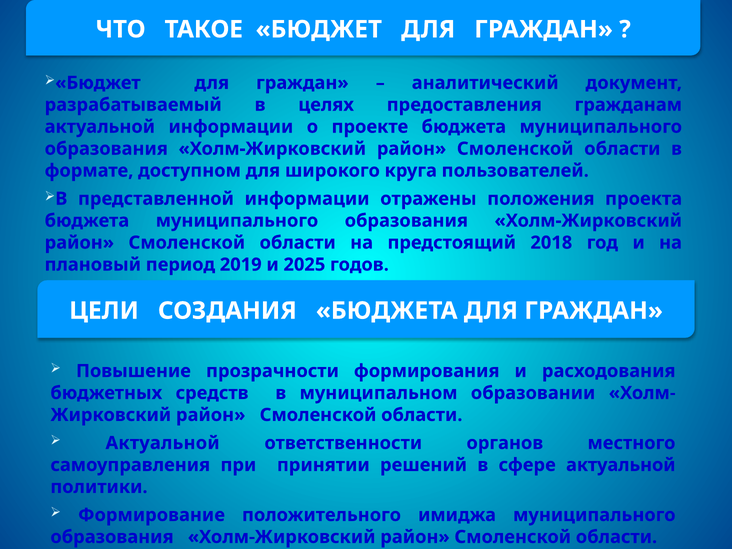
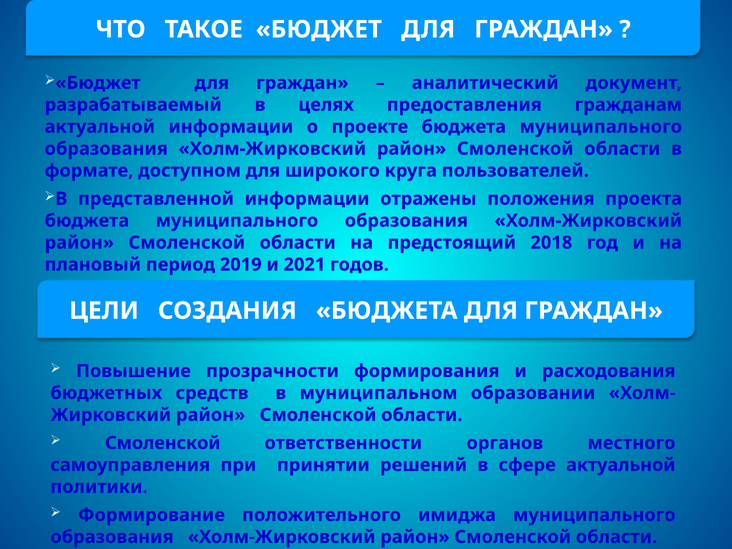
2025: 2025 -> 2021 (304, 265)
Актуальной: Актуальной -> Смоленской (163, 443)
